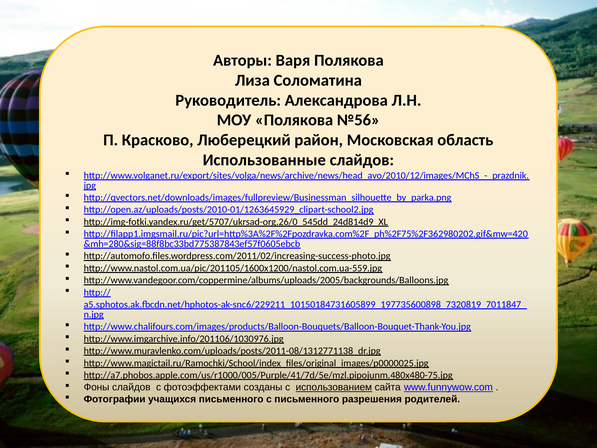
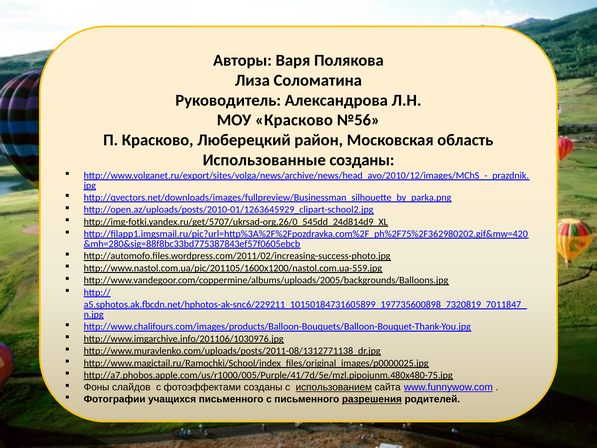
МОУ Полякова: Полякова -> Красково (294, 120)
Использованные слайдов: слайдов -> созданы (362, 160)
разрешения underline: none -> present (372, 399)
